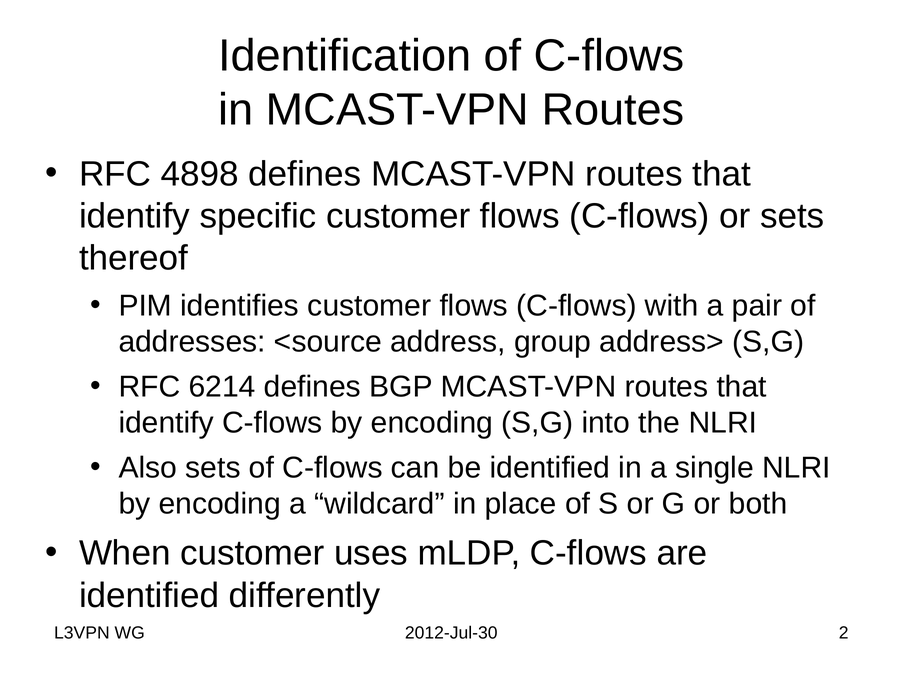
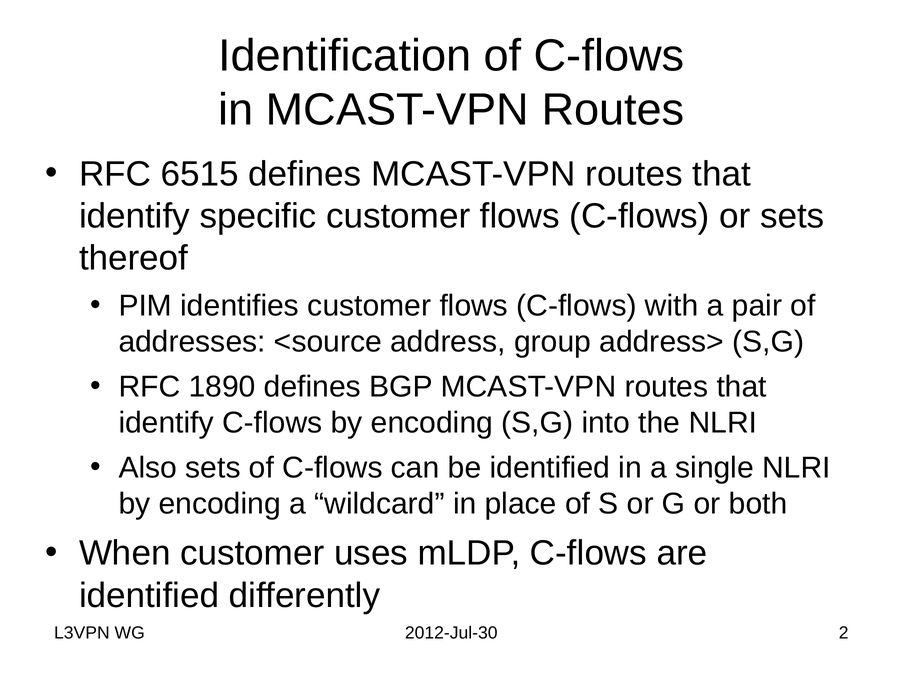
4898: 4898 -> 6515 (200, 174)
6214: 6214 -> 1890 (222, 387)
